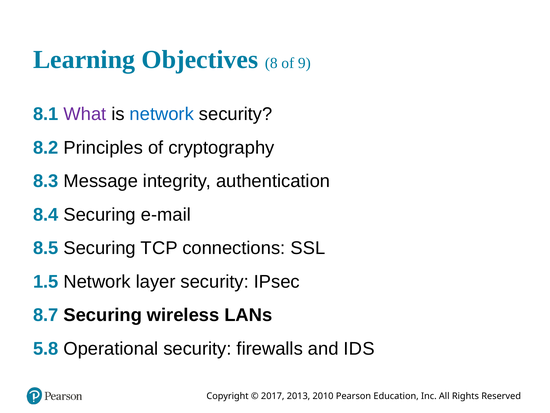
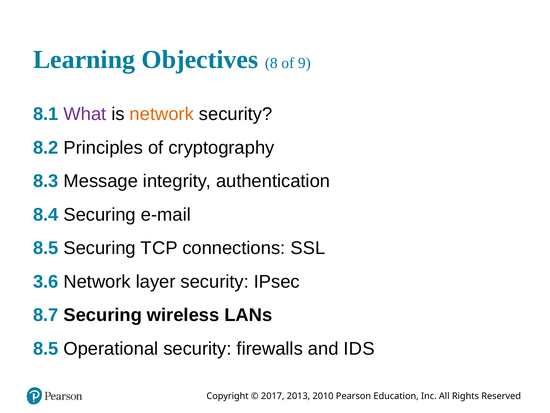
network colour: blue -> orange (162, 114)
1.5: 1.5 -> 3.6 (46, 281)
5.8: 5.8 -> 8.5 (46, 348)
